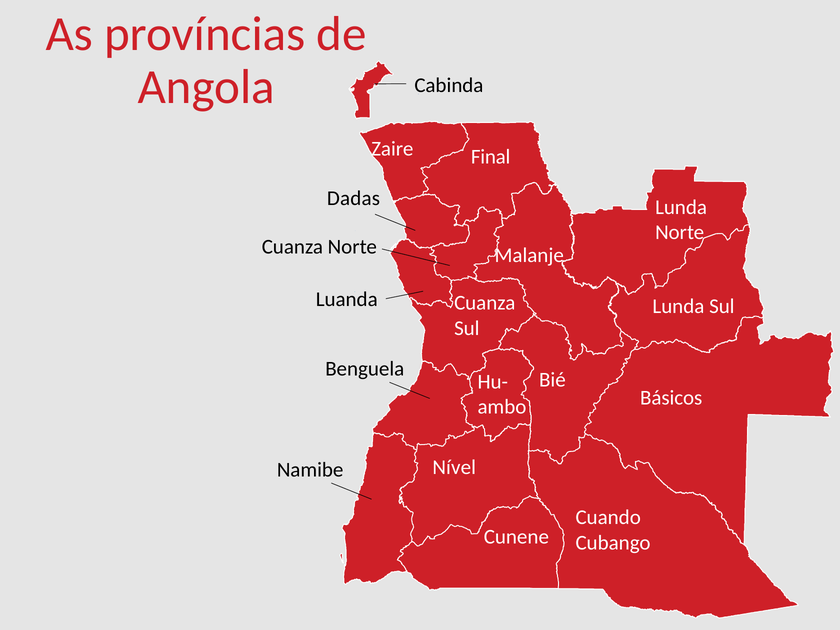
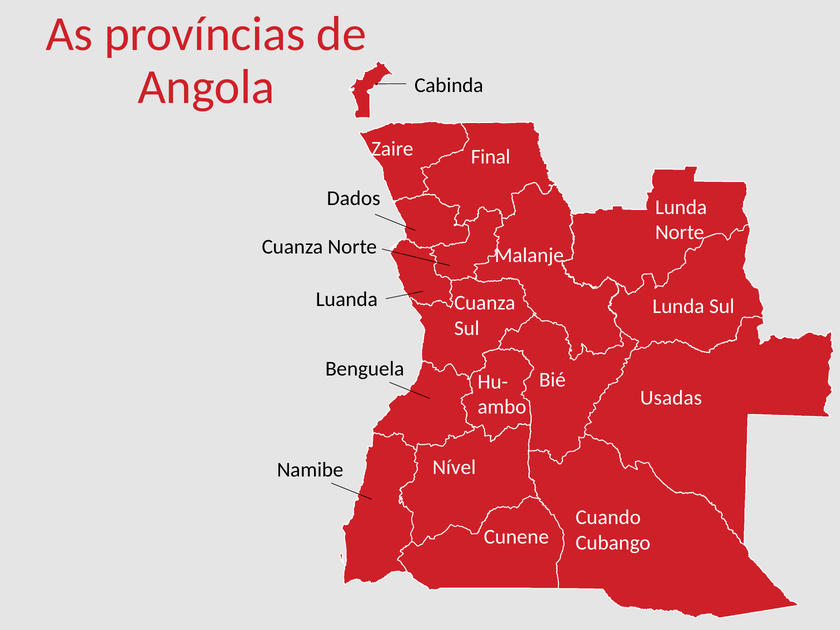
Dadas: Dadas -> Dados (354, 198)
Básicos: Básicos -> Usadas (671, 398)
